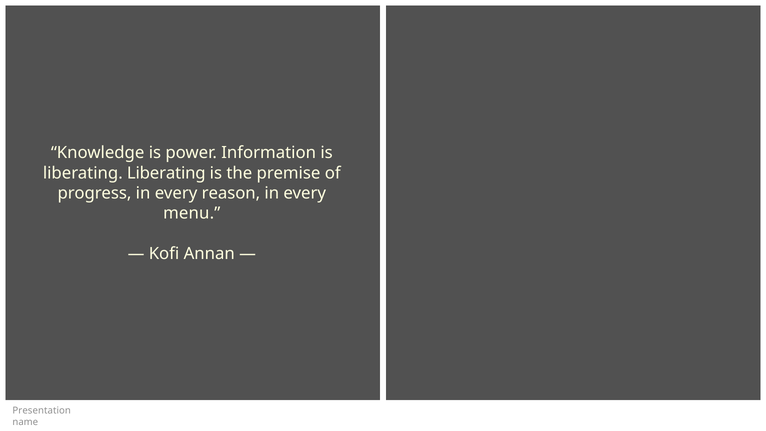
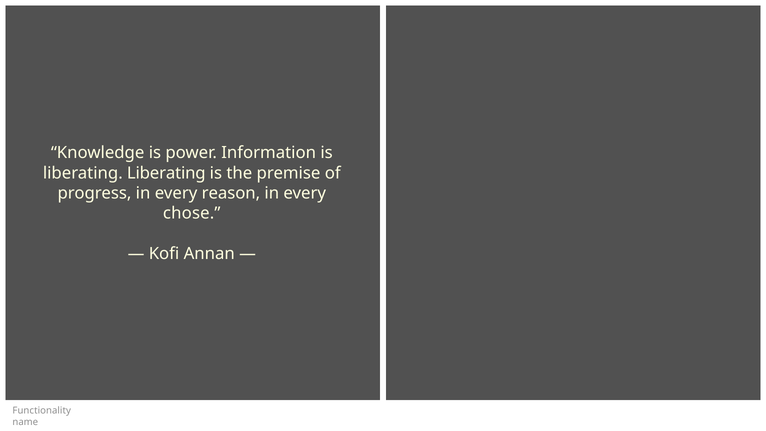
menu: menu -> chose (192, 213)
Presentation: Presentation -> Functionality (42, 410)
